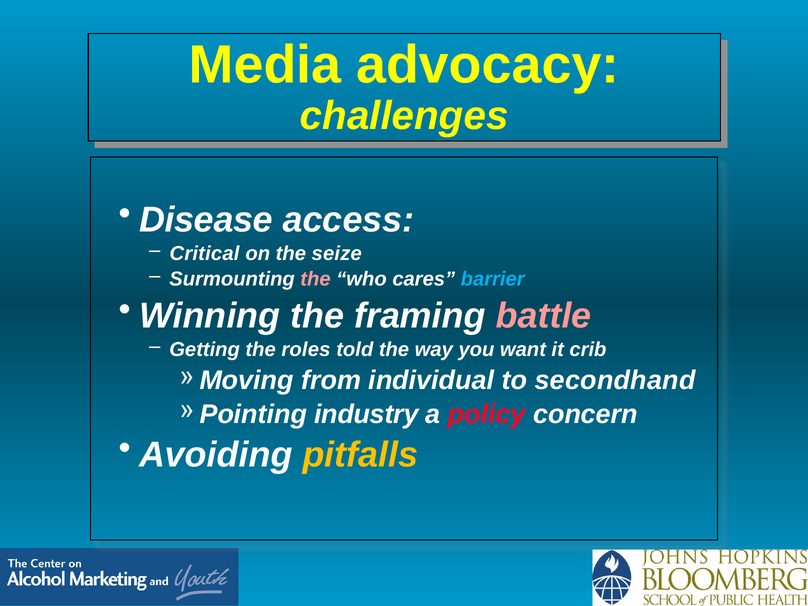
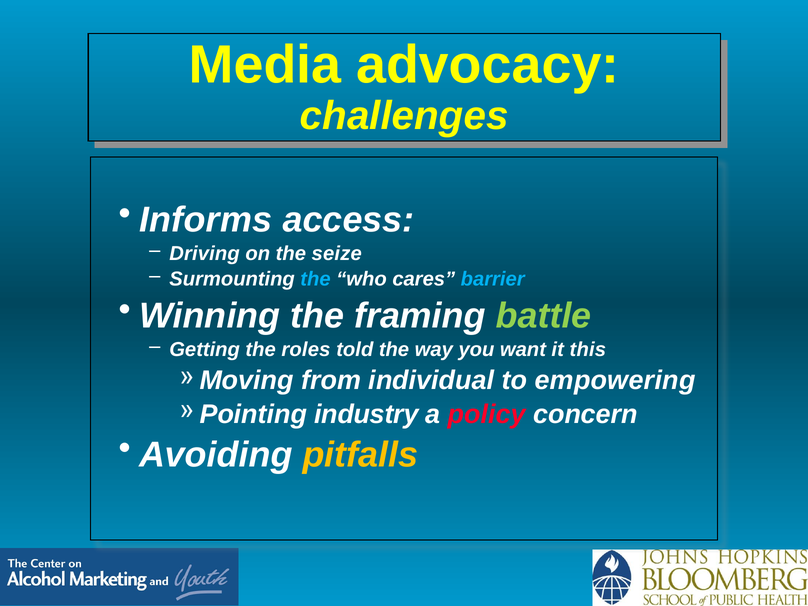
Disease: Disease -> Informs (206, 220)
Critical: Critical -> Driving (205, 254)
the colour: pink -> light blue (316, 279)
battle colour: pink -> light green (544, 316)
crib: crib -> this (588, 350)
secondhand: secondhand -> empowering (615, 380)
